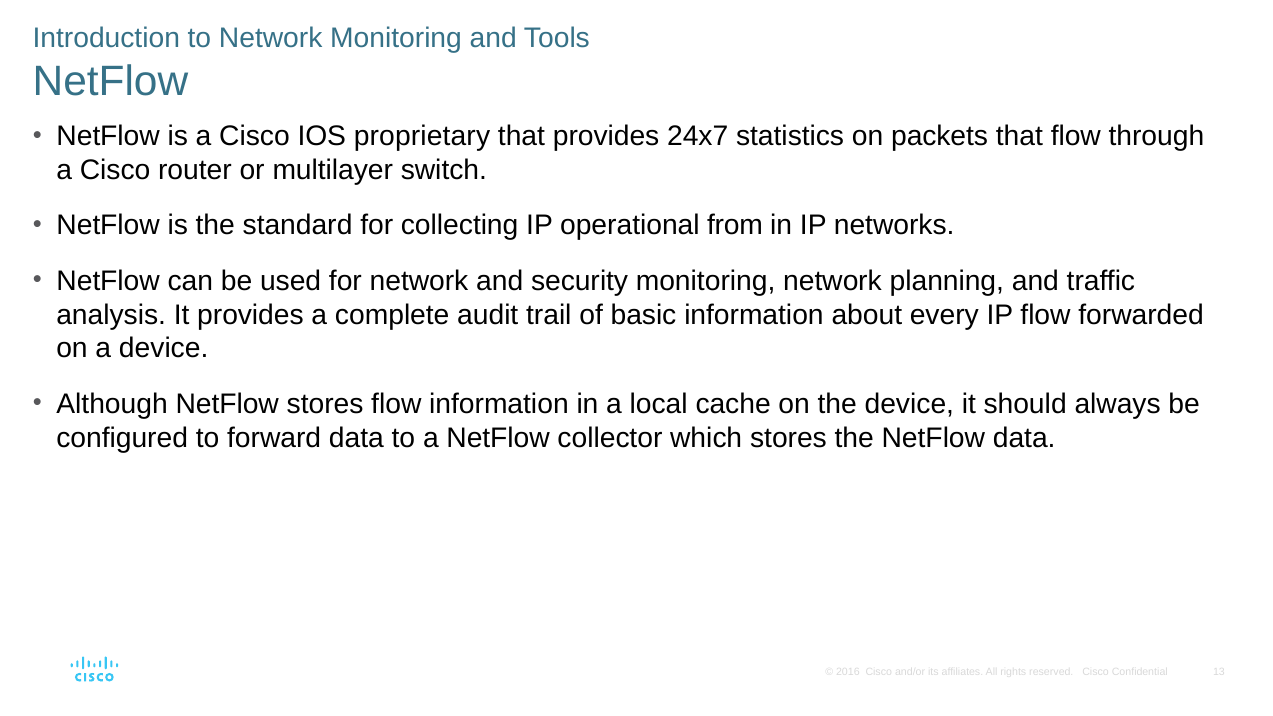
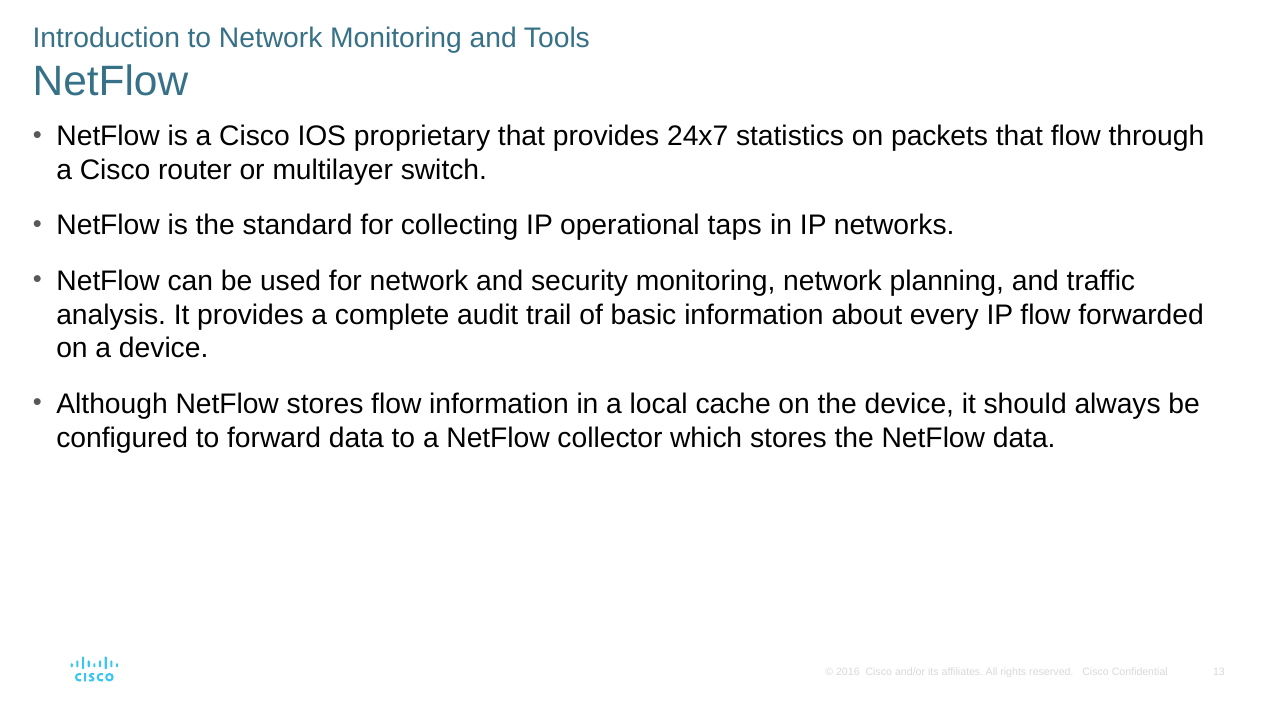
from: from -> taps (735, 226)
